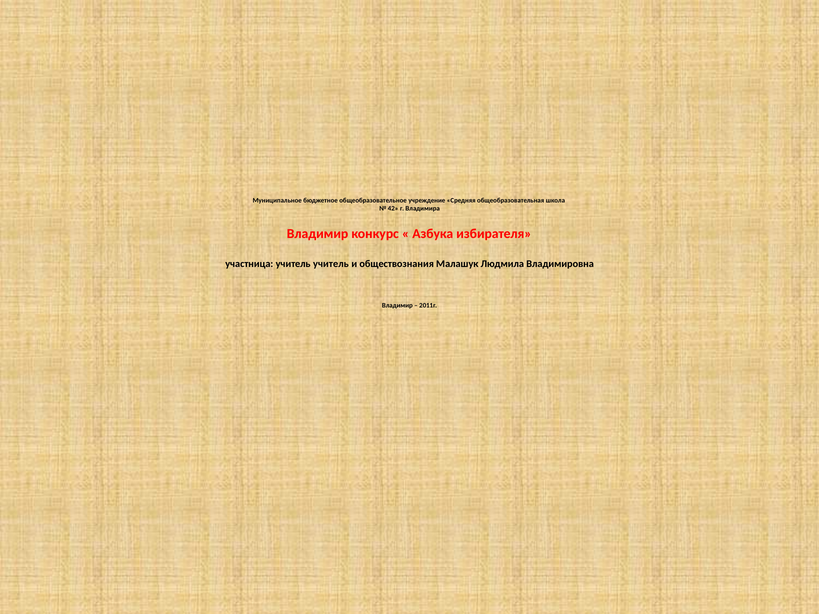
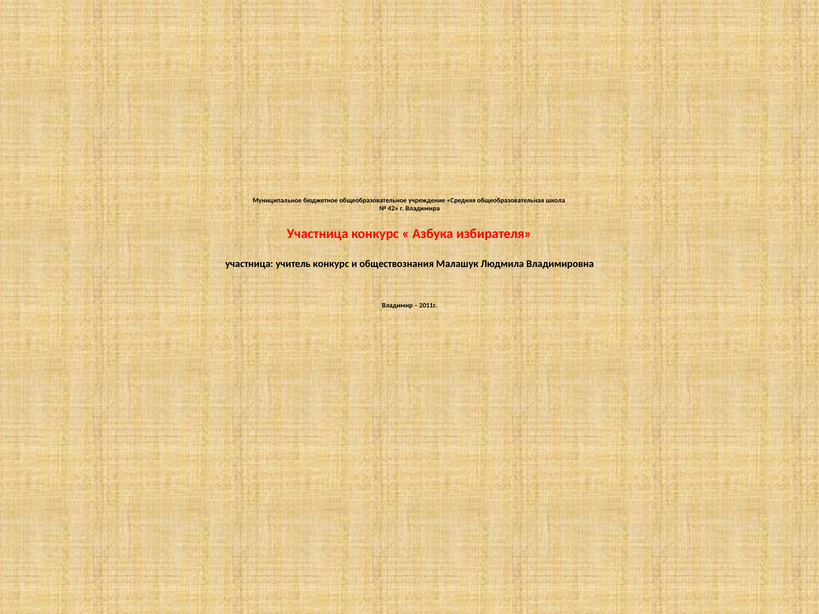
Владимир: Владимир -> Участница (318, 234)
учитель учитель: учитель -> конкурс (331, 264)
